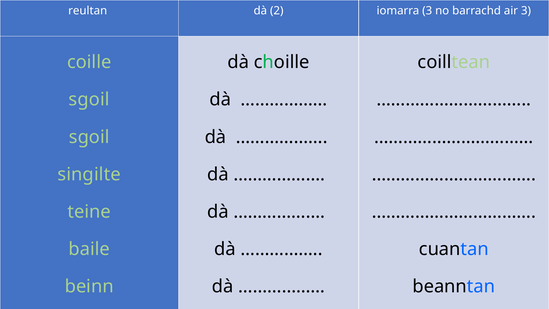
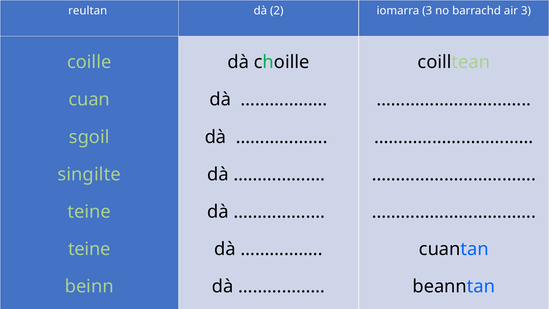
sgoil: sgoil -> cuan (89, 100)
baile: baile -> teine (89, 249)
